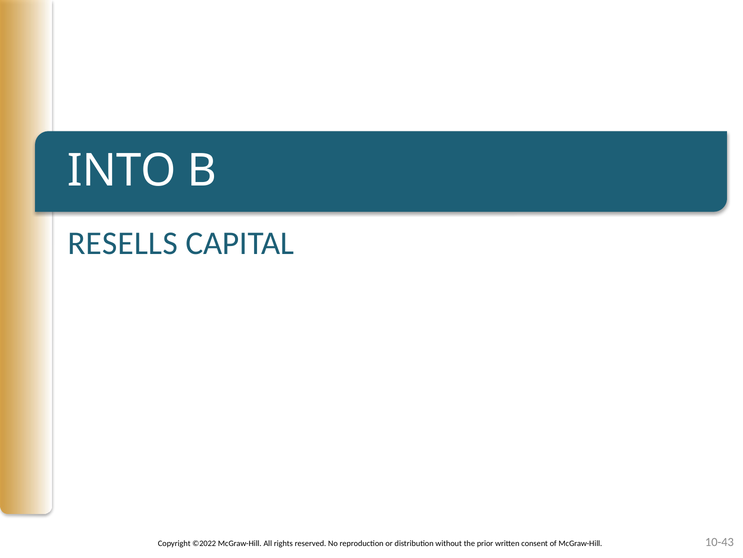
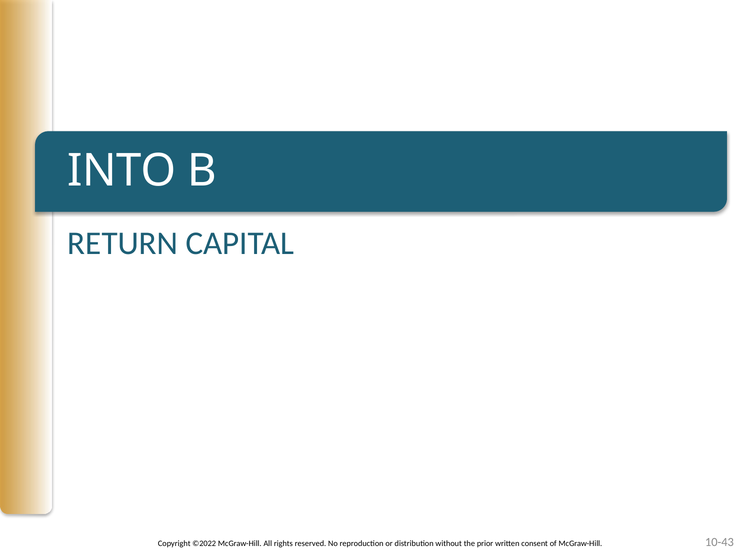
RESELLS: RESELLS -> RETURN (123, 243)
